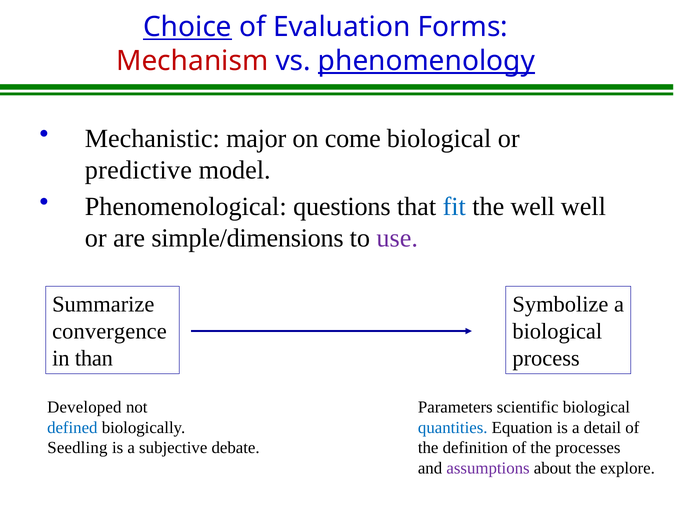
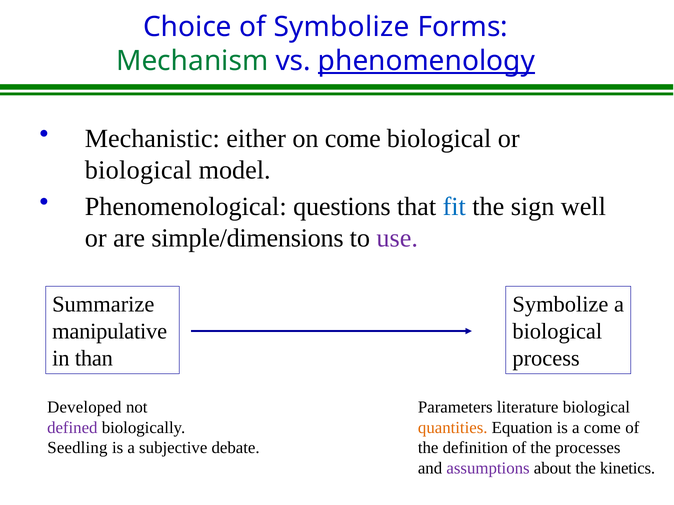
Choice underline: present -> none (188, 27)
of Evaluation: Evaluation -> Symbolize (342, 27)
Mechanism colour: red -> green (192, 61)
major: major -> either (256, 139)
predictive: predictive -> biological (138, 170)
the well: well -> sign (533, 207)
convergence: convergence -> manipulative (110, 332)
scientific: scientific -> literature (528, 408)
defined colour: blue -> purple (72, 428)
quantities colour: blue -> orange (453, 428)
a detail: detail -> come (602, 428)
explore: explore -> kinetics (628, 468)
